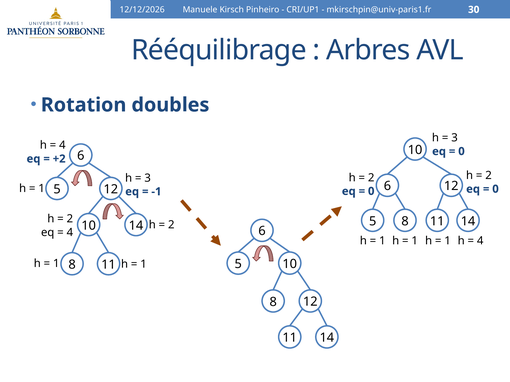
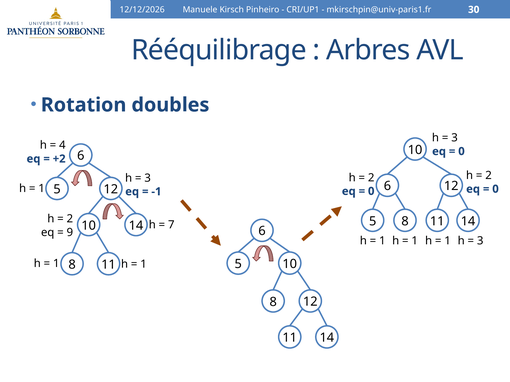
2: 2 -> 7 (171, 225)
4: 4 -> 9 (70, 233)
4: 4 -> 3 (480, 241)
